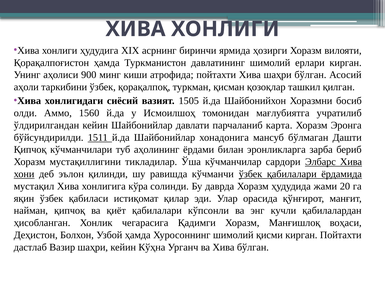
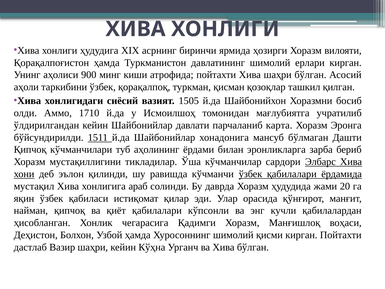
1560: 1560 -> 1710 (89, 113)
кўра: кўра -> араб (138, 186)
